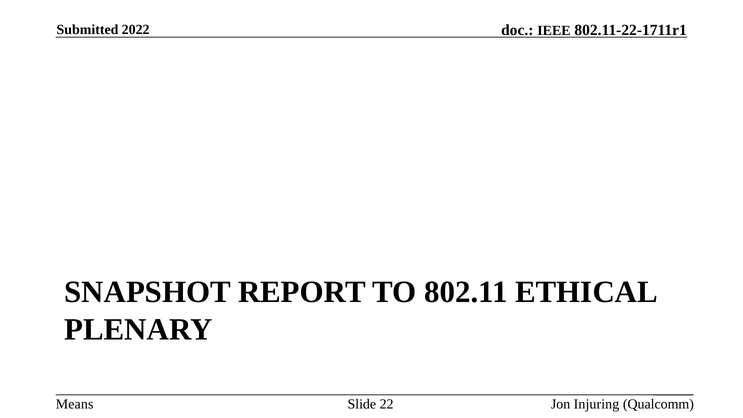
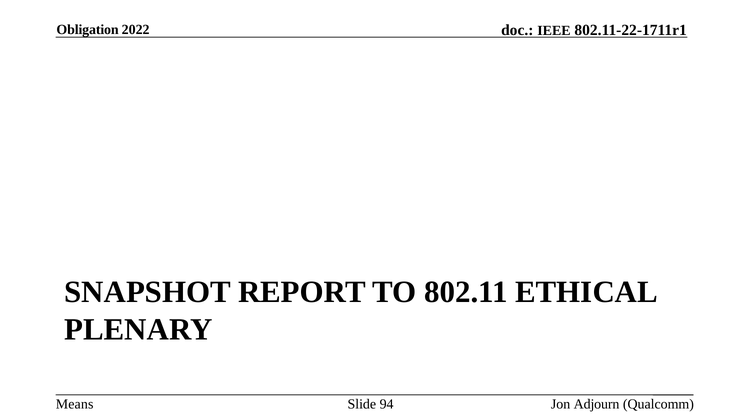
Submitted: Submitted -> Obligation (88, 30)
22: 22 -> 94 (387, 404)
Injuring: Injuring -> Adjourn (597, 404)
